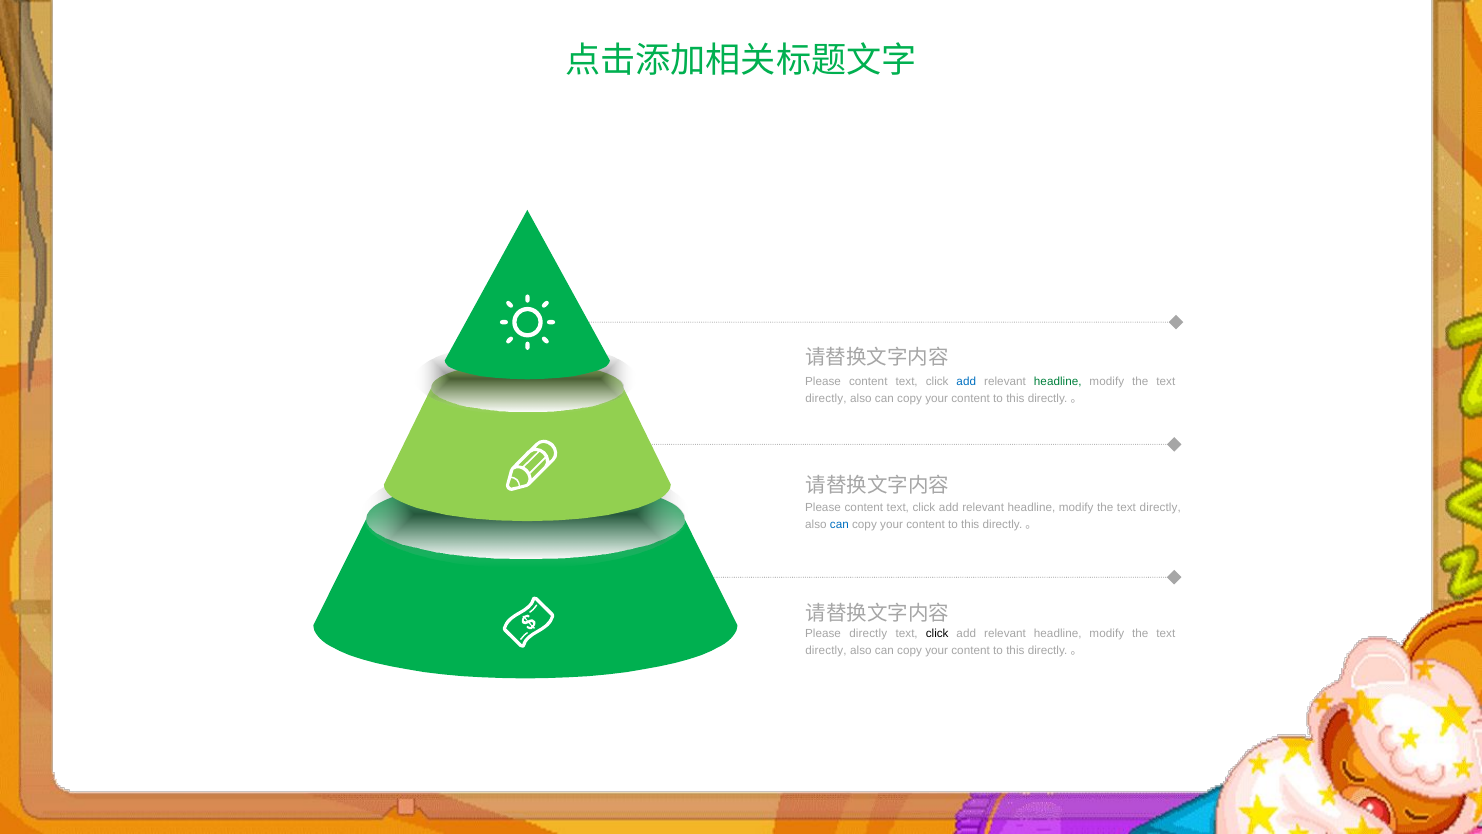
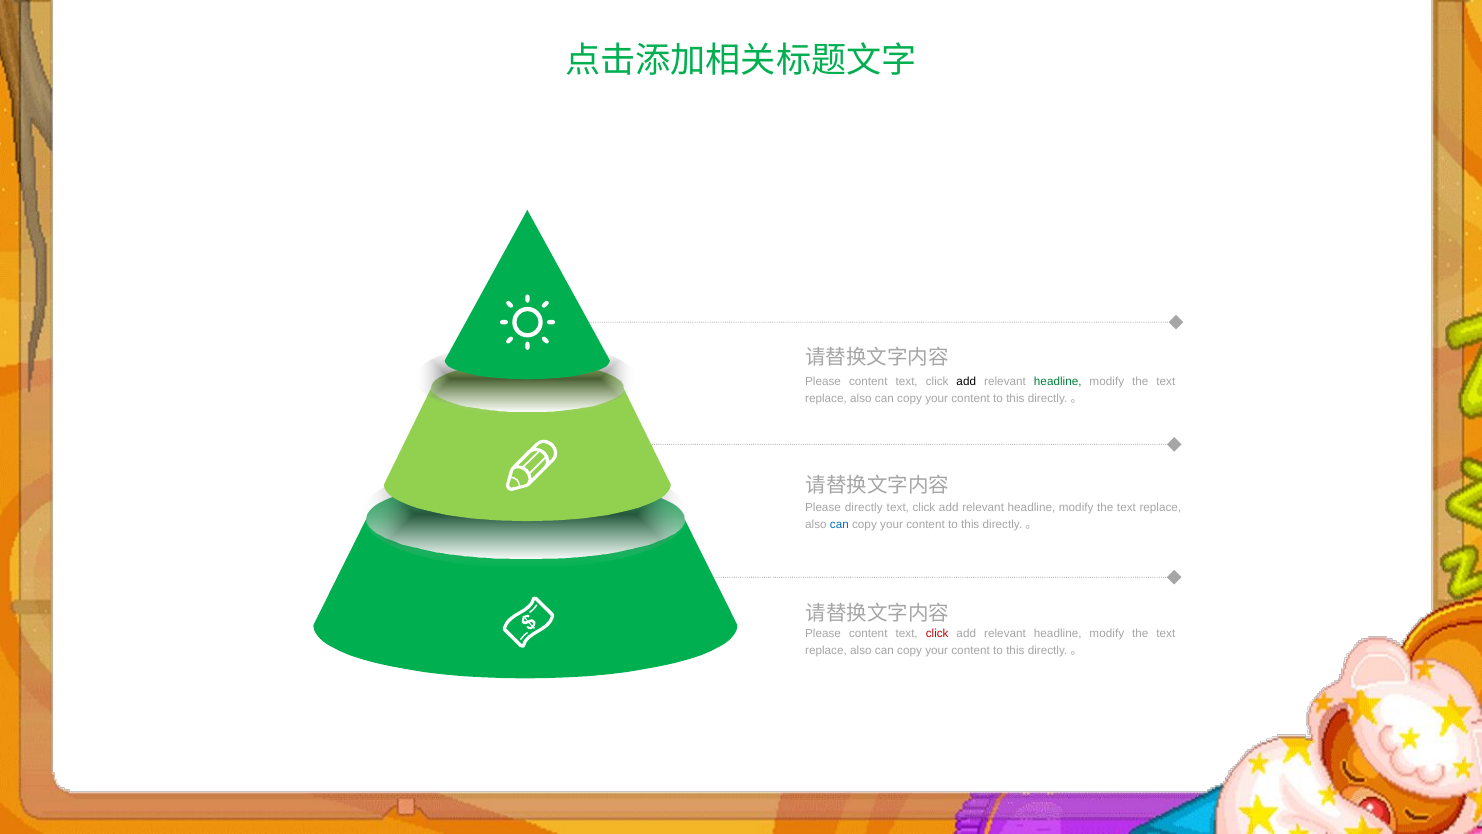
add colour: blue -> black (966, 381)
directly: directly -> replace (826, 398)
content: content -> directly (864, 507)
directly: directly -> replace (1160, 507)
directly: directly -> content (868, 634)
click colour: black -> red (937, 634)
directly: directly -> replace (826, 650)
